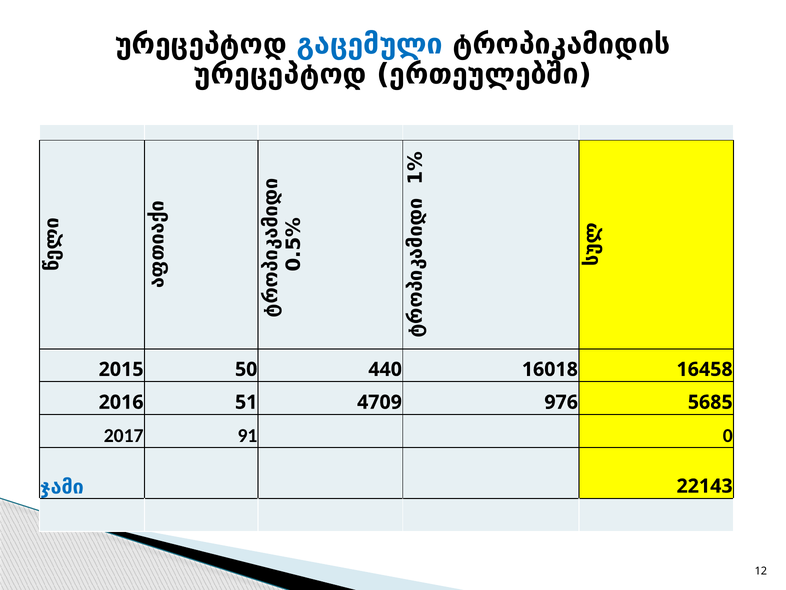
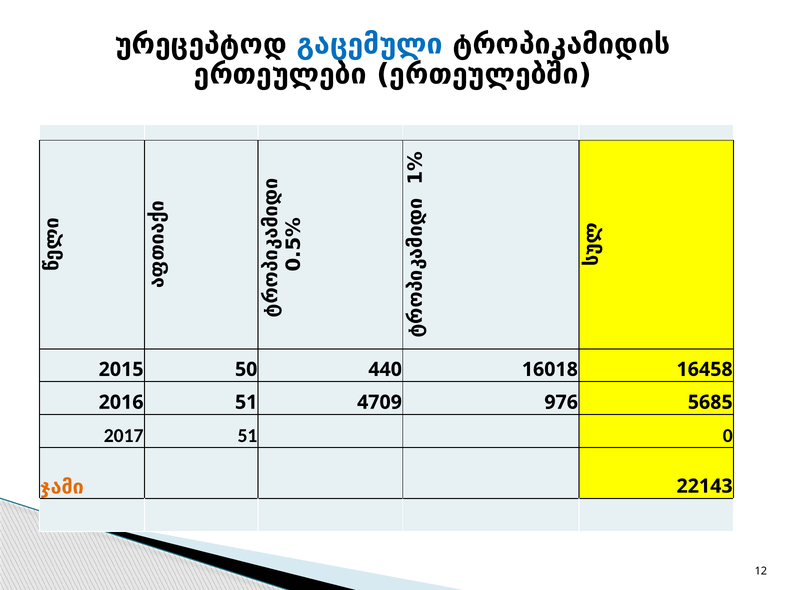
ურეცეპტოდ: ურეცეპტოდ -> ერთეულები (280, 74)
2017 91: 91 -> 51 (247, 435)
ჯამი colour: blue -> orange (62, 487)
